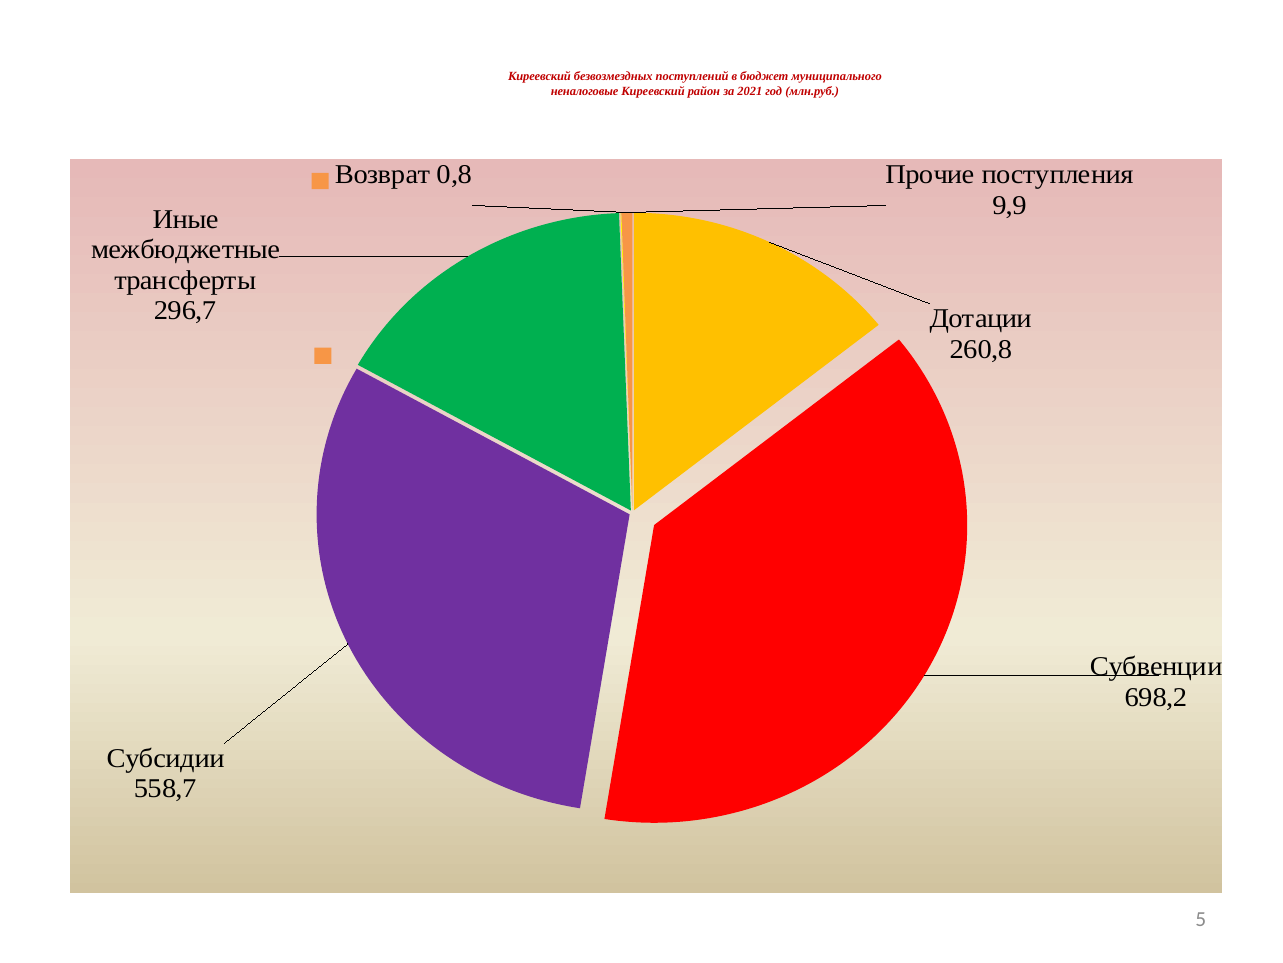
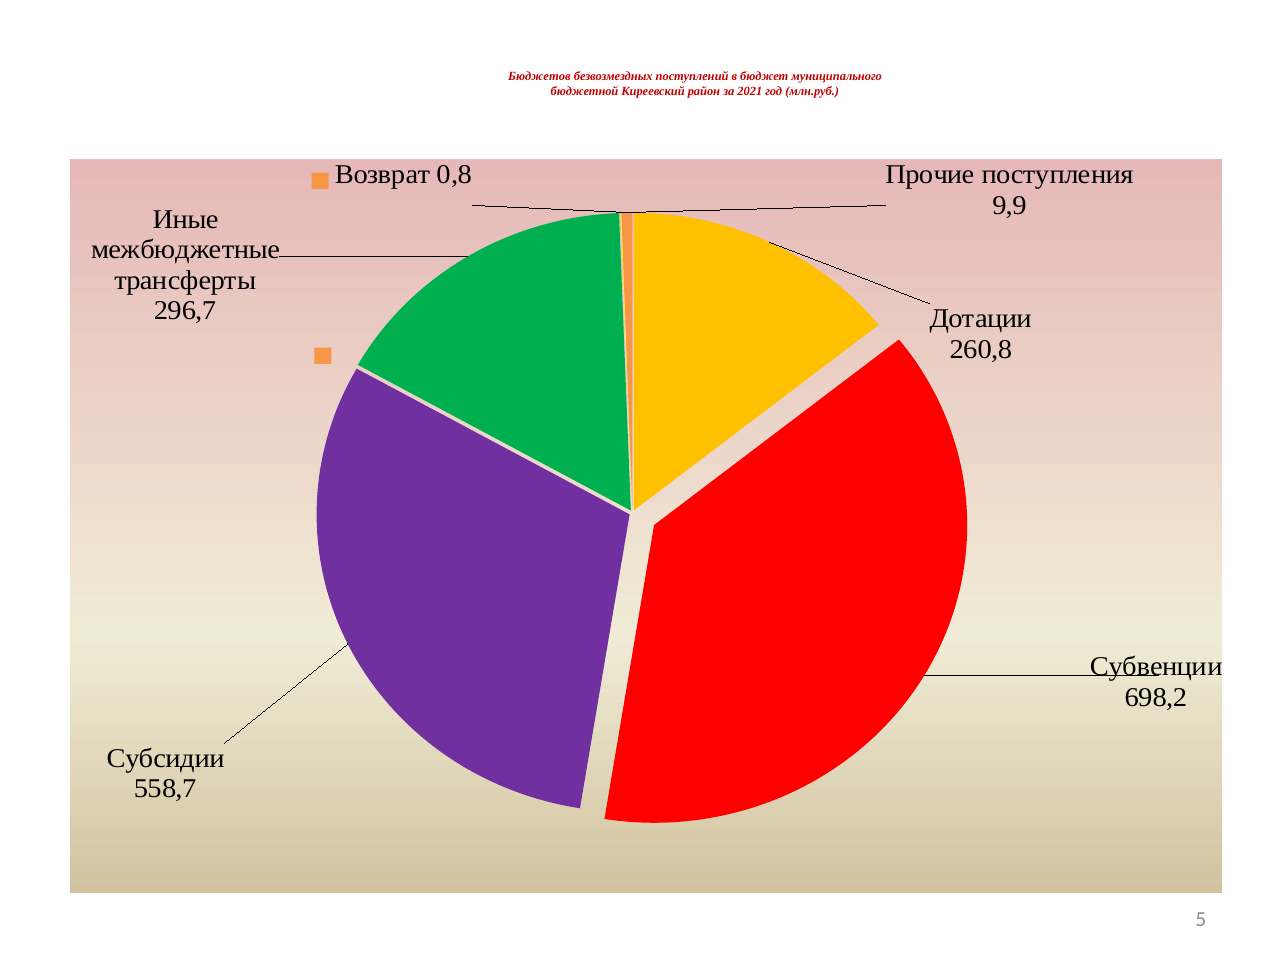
Киреевский: Киреевский -> Бюджетов (539, 76)
неналоговые: неналоговые -> бюджетной (585, 91)
